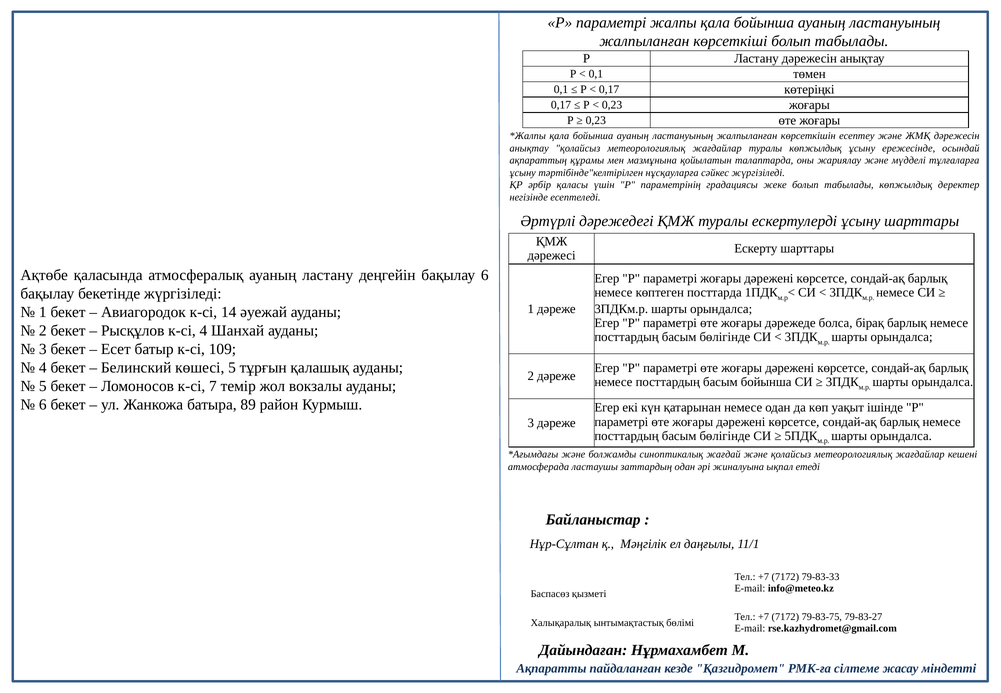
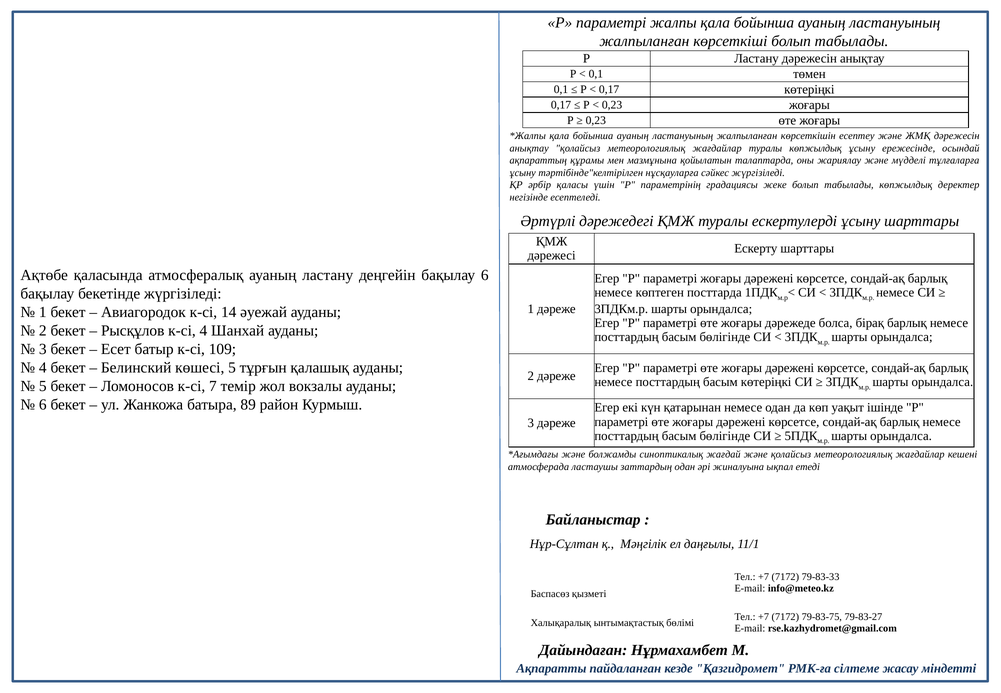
басым бойынша: бойынша -> көтеріңкі (766, 382)
